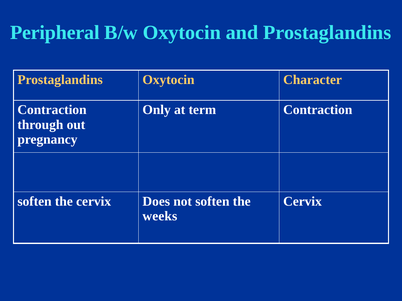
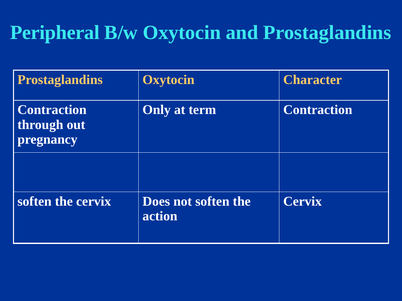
weeks: weeks -> action (160, 216)
